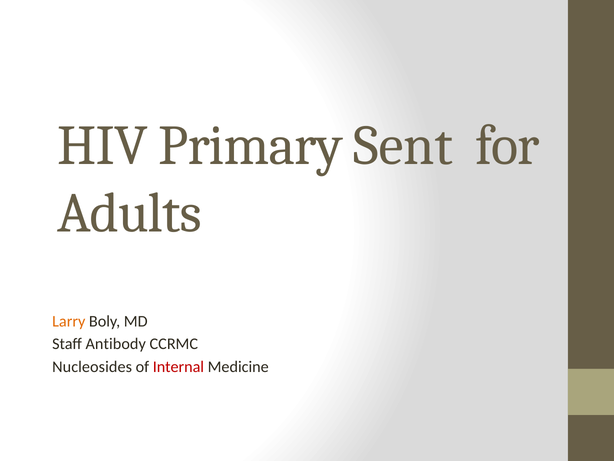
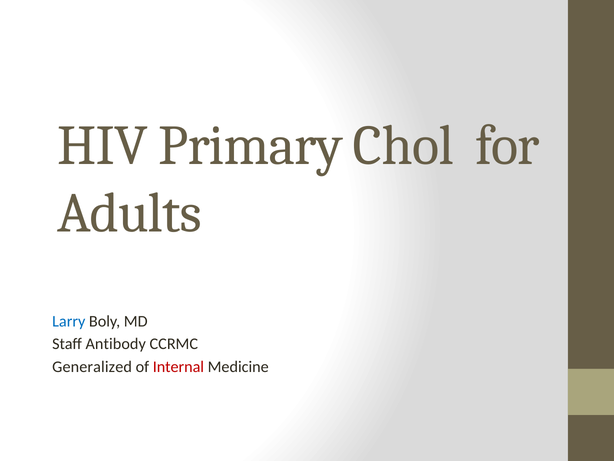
Sent: Sent -> Chol (403, 145)
Larry colour: orange -> blue (69, 321)
Nucleosides: Nucleosides -> Generalized (92, 367)
